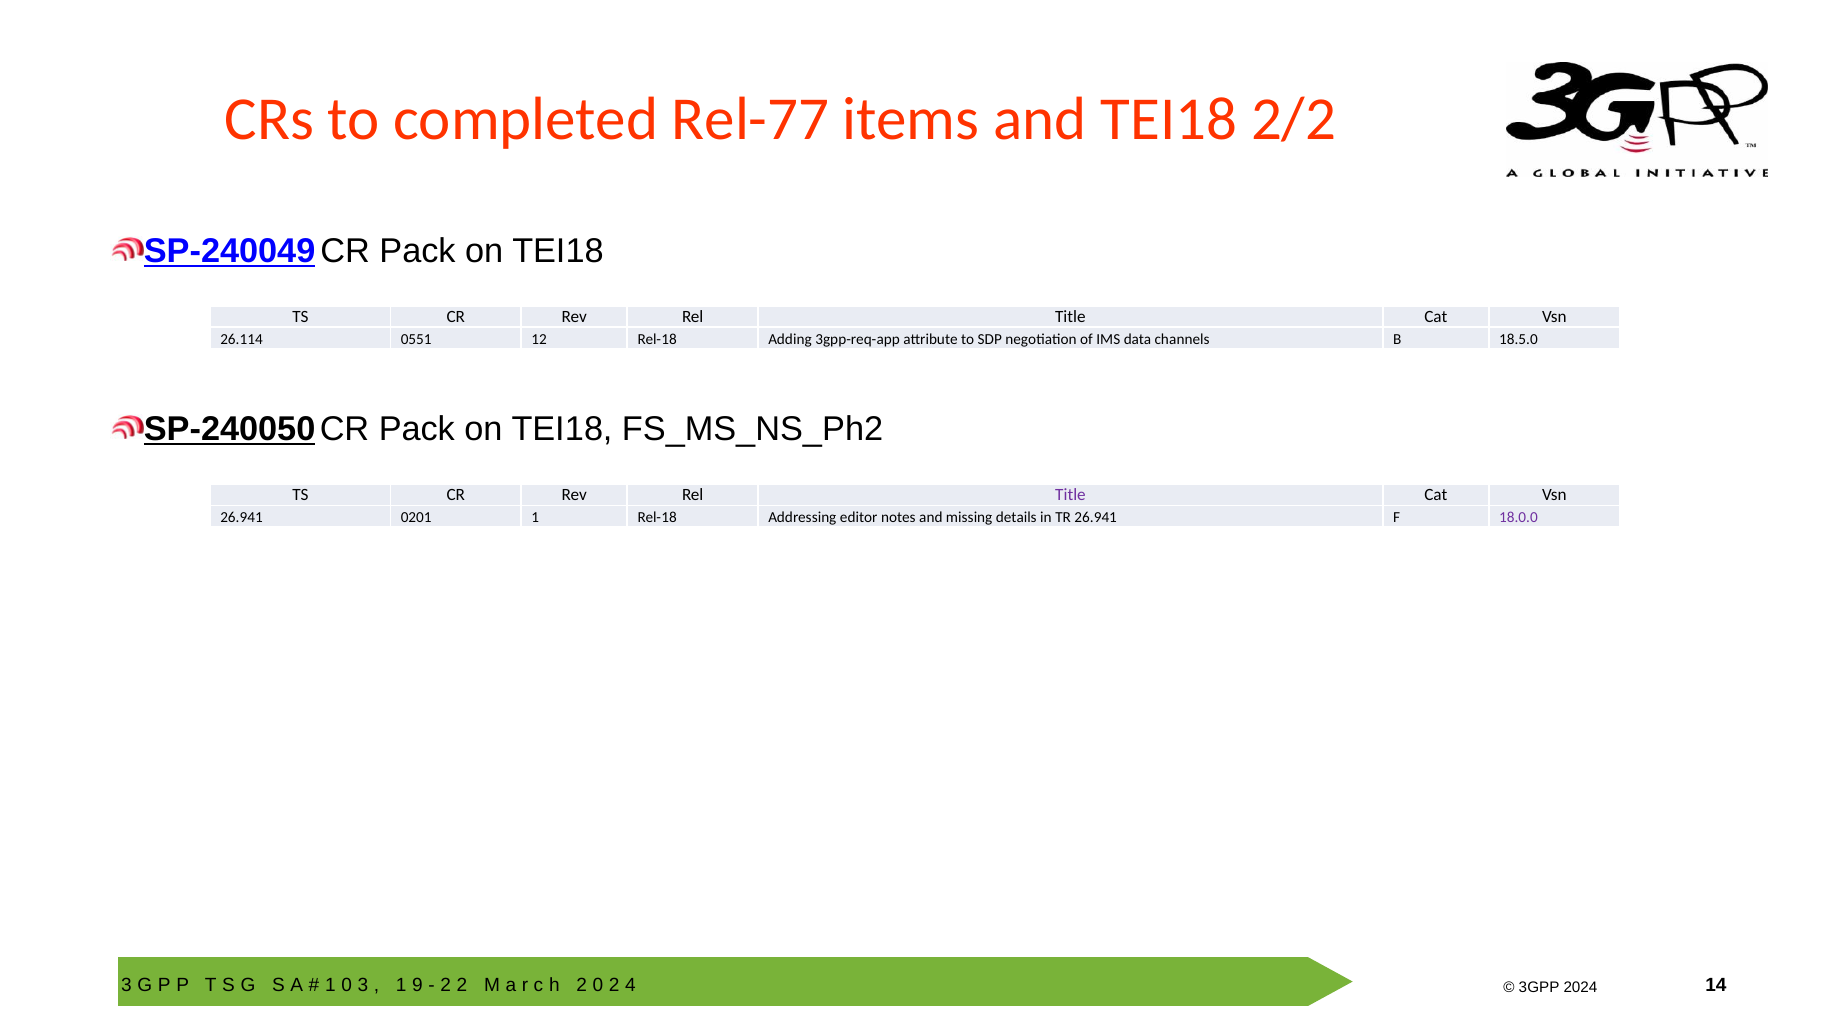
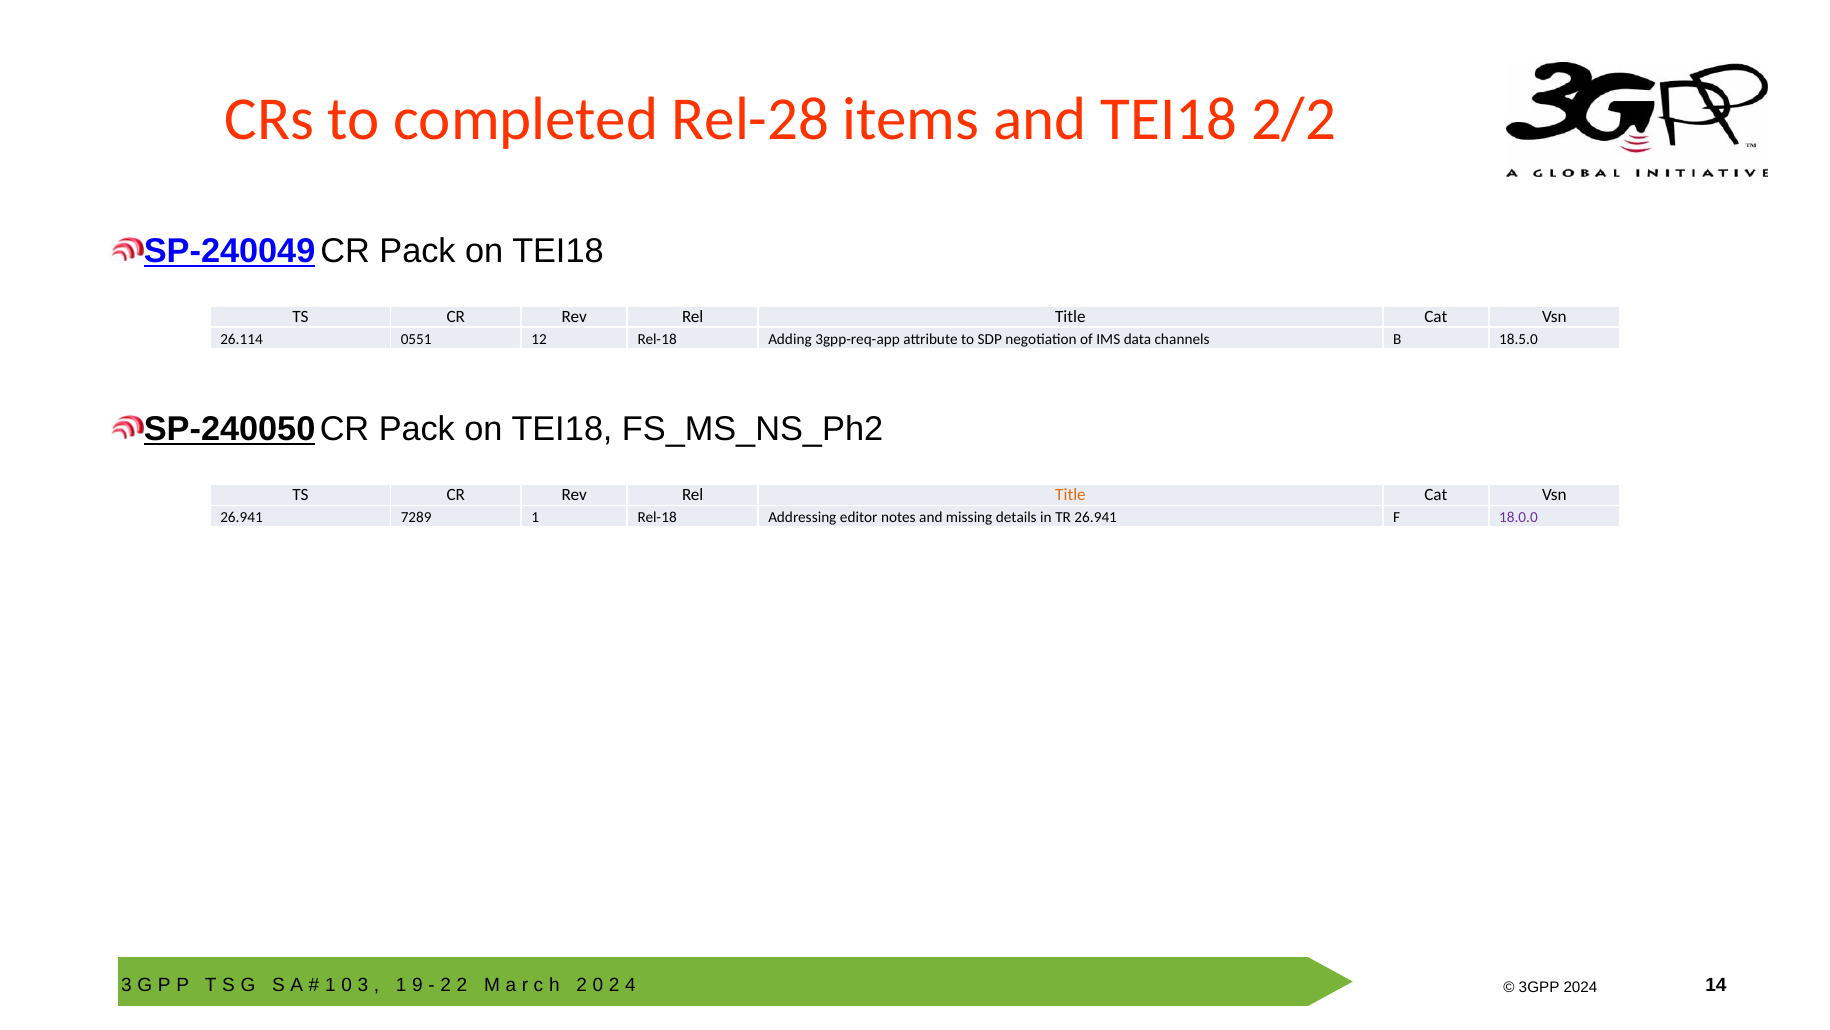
Rel-77: Rel-77 -> Rel-28 (750, 120)
Title colour: purple -> orange (1070, 495)
0201: 0201 -> 7289 (416, 517)
